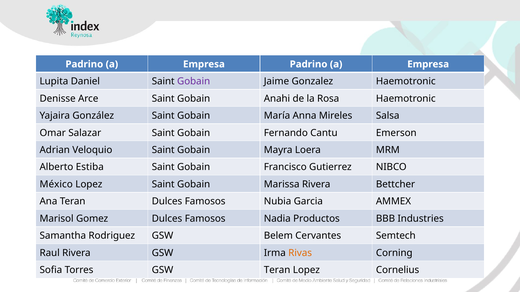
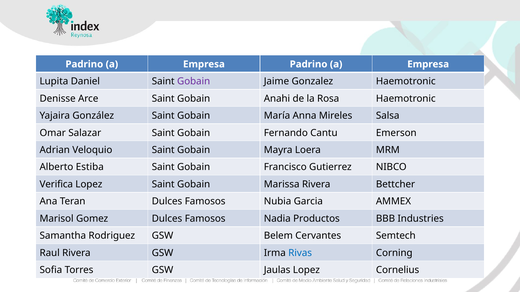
México: México -> Verifica (56, 185)
Rivas colour: orange -> blue (300, 253)
GSW Teran: Teran -> Jaulas (277, 270)
